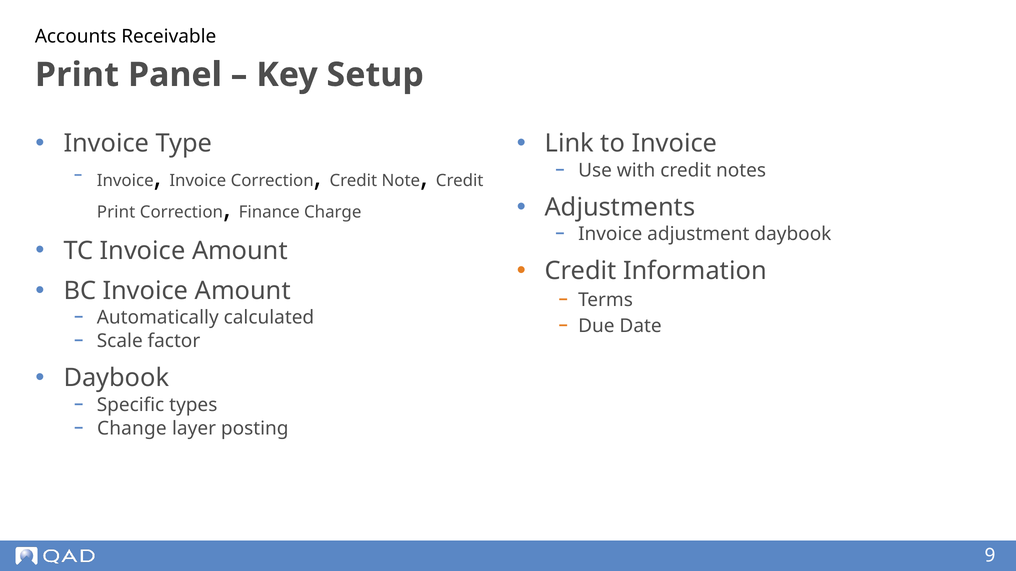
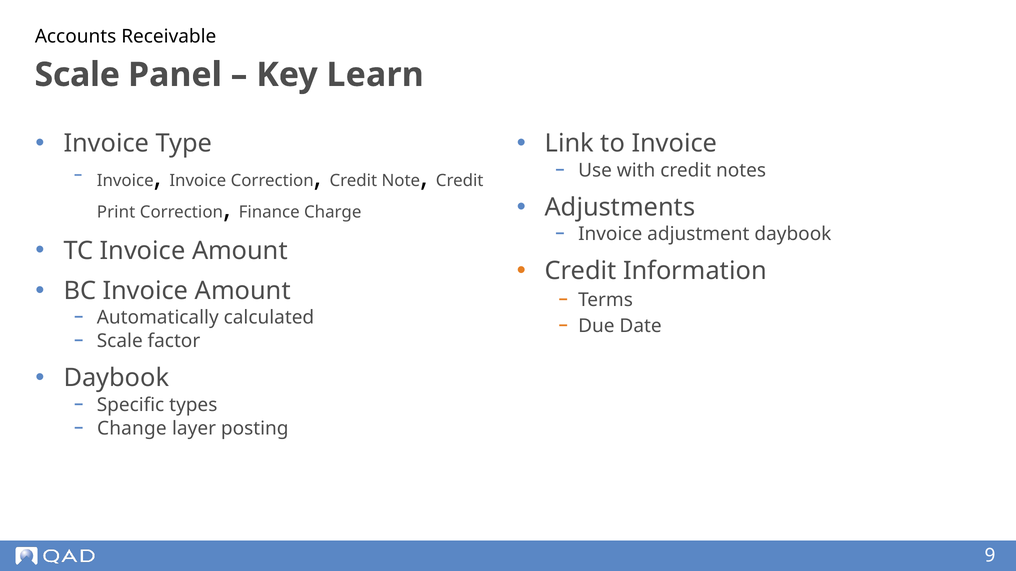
Print: Print -> Scale (77, 75)
Setup: Setup -> Learn (375, 75)
